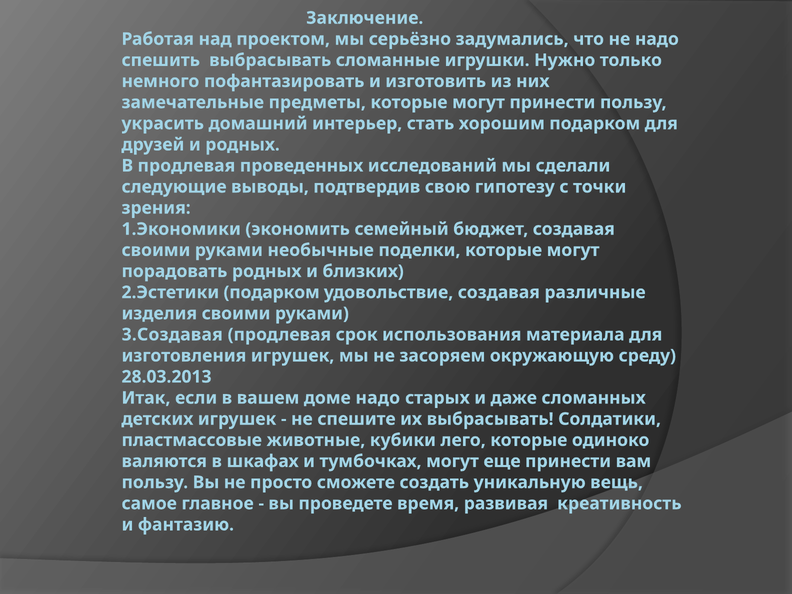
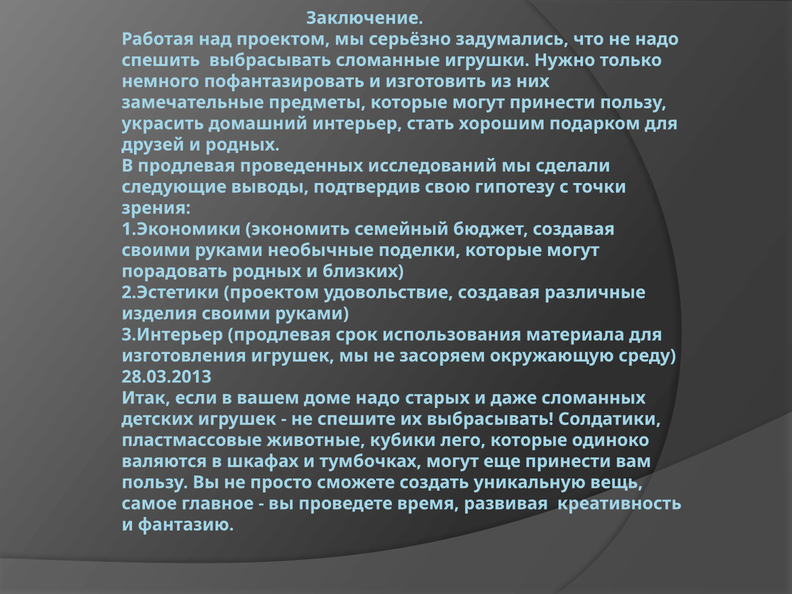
2.Эстетики подарком: подарком -> проектом (271, 292)
3.Создавая: 3.Создавая -> 3.Интерьер (172, 335)
